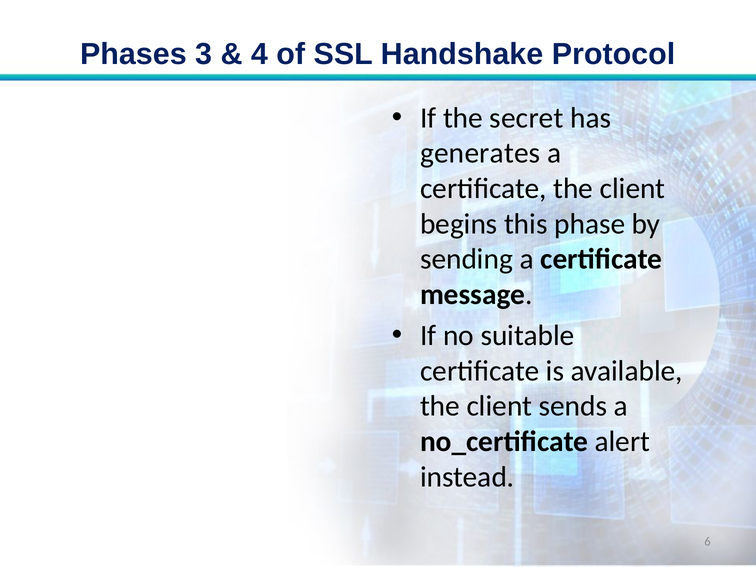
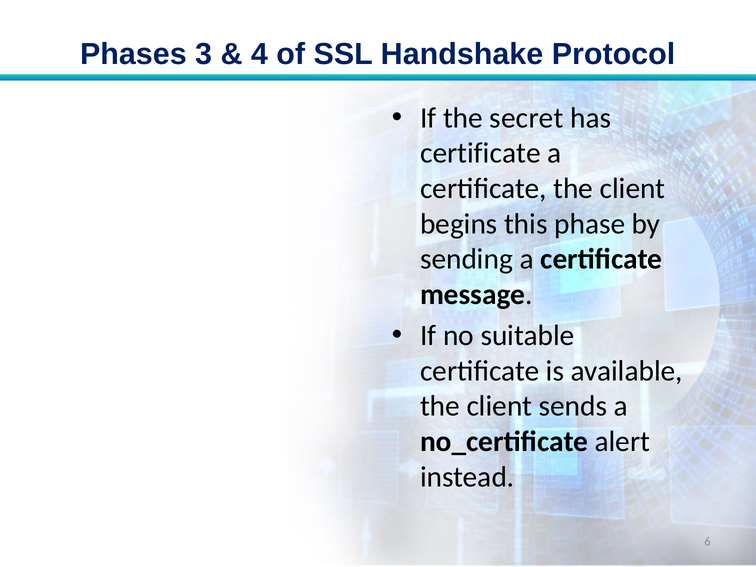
generates: generates -> certificate (480, 153)
